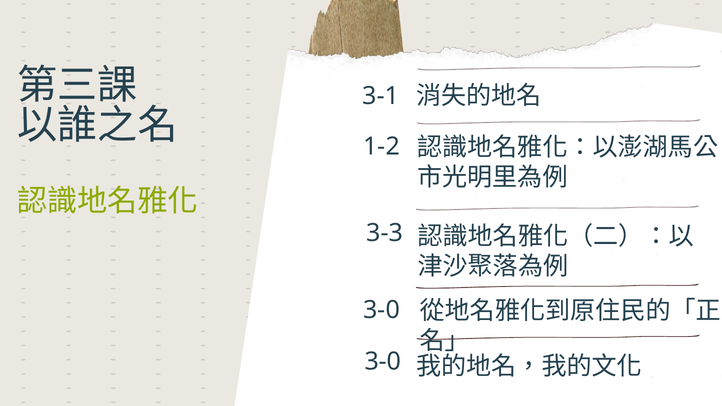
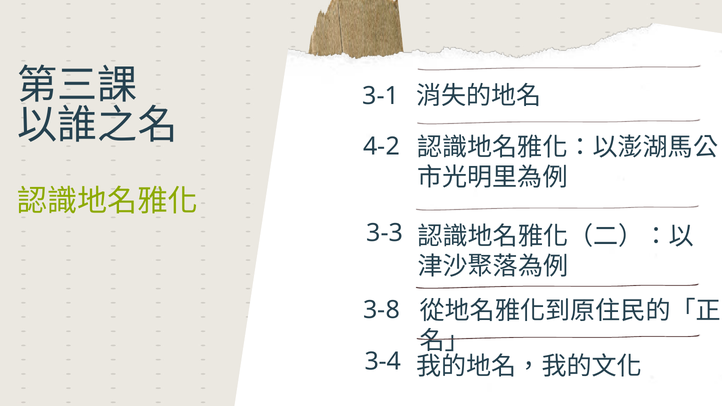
1-2: 1-2 -> 4-2 (382, 147)
3-0: 3-0 -> 3-8 (382, 310)
3-0: 3-0 -> 3-4 (383, 362)
